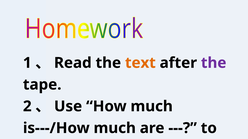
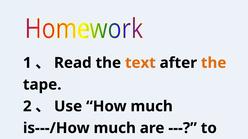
the colour: purple -> orange (214, 63)
